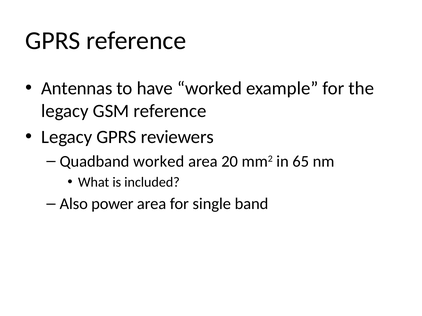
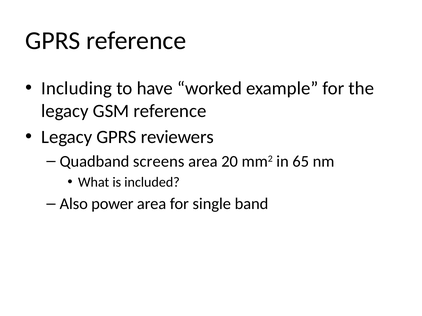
Antennas: Antennas -> Including (77, 89)
Quadband worked: worked -> screens (159, 162)
